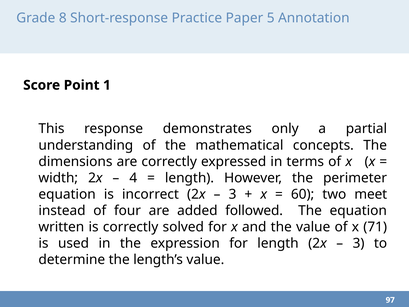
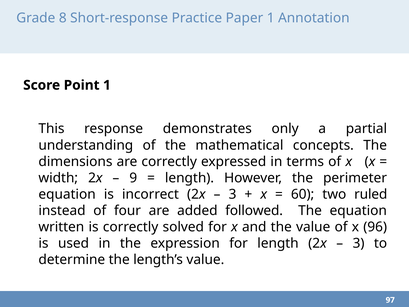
Paper 5: 5 -> 1 (271, 18)
4: 4 -> 9 (133, 178)
meet: meet -> ruled (371, 194)
71: 71 -> 96 (375, 227)
